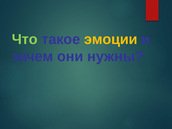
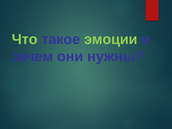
эмоции colour: yellow -> light green (111, 39)
